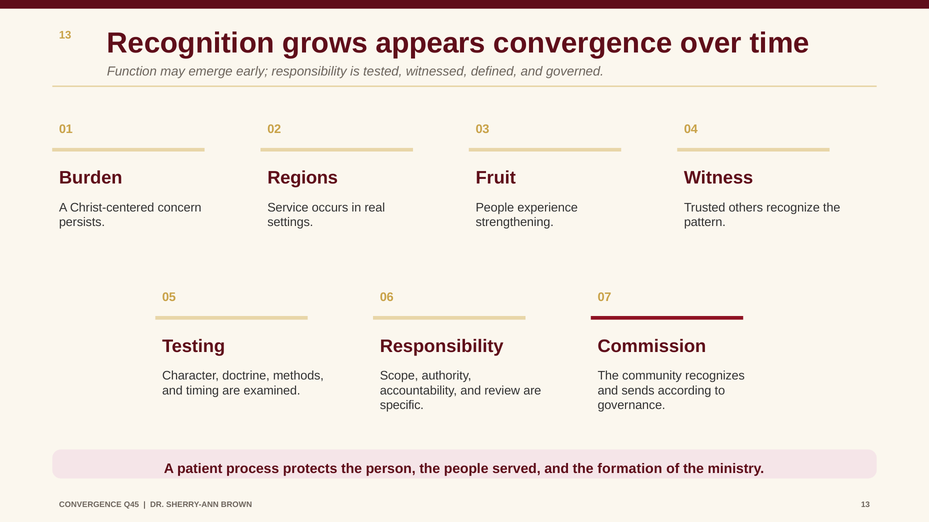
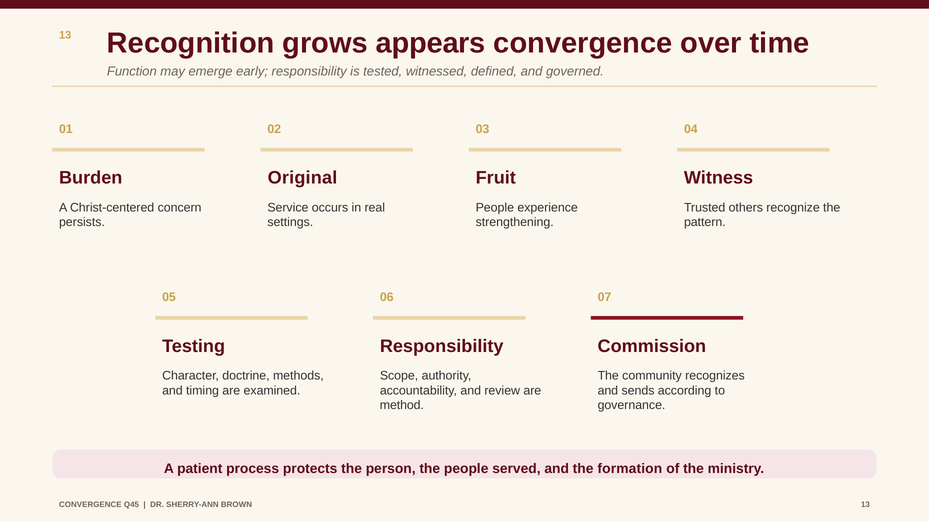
Regions: Regions -> Original (303, 178)
specific: specific -> method (402, 406)
